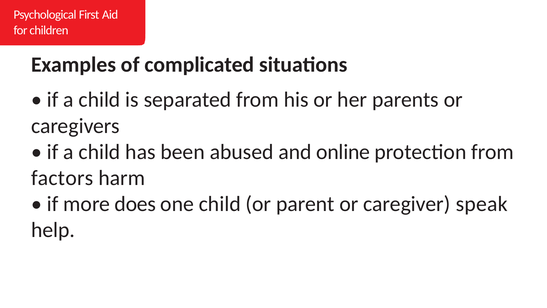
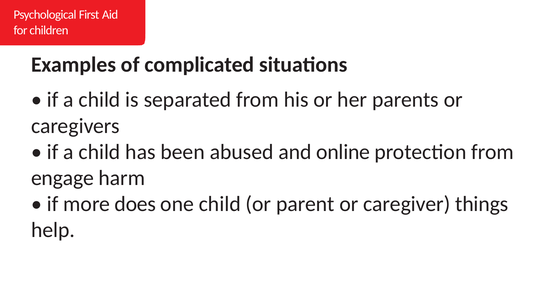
factors: factors -> engage (62, 178)
speak: speak -> things (482, 204)
